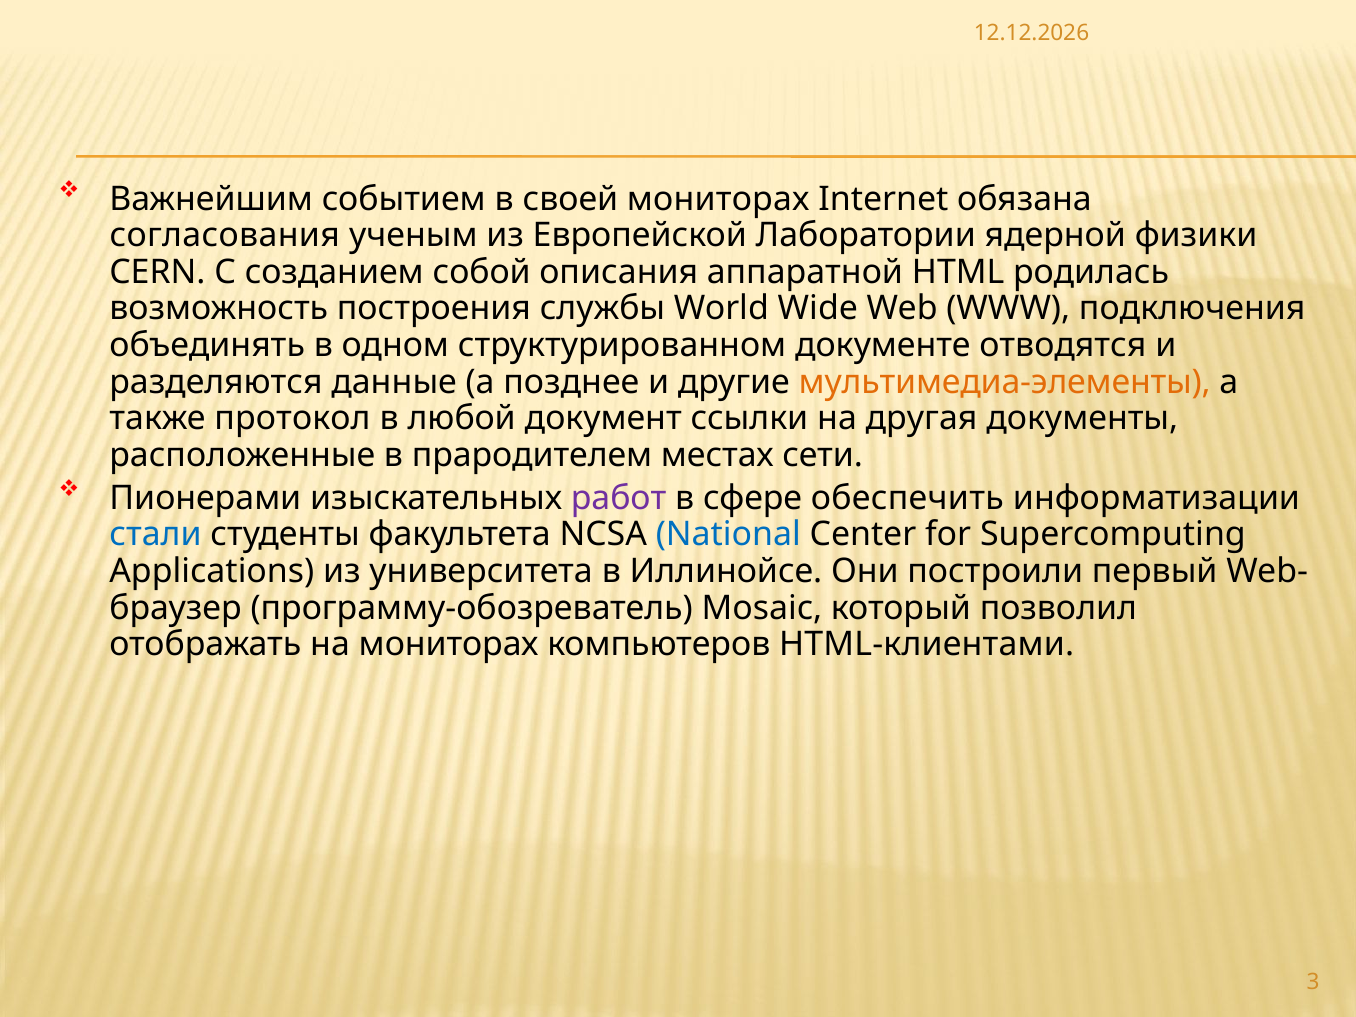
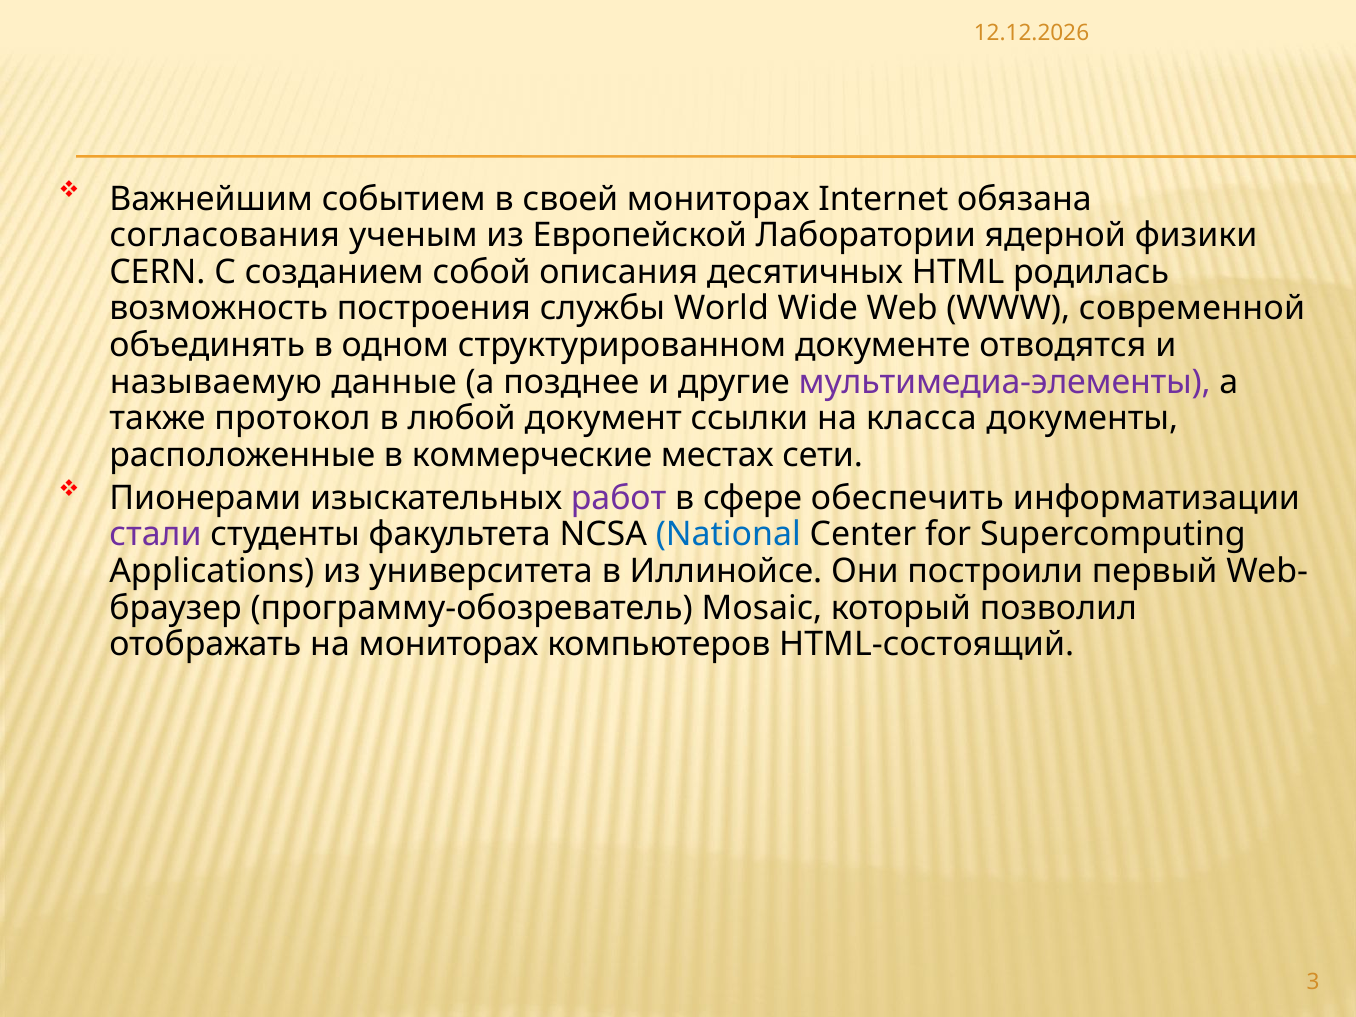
аппаратной: аппаратной -> десятичных (805, 272)
подключения: подключения -> современной (1192, 309)
разделяются: разделяются -> называемую (216, 382)
мультимедиа-элементы colour: orange -> purple (1005, 382)
другая: другая -> класса (921, 419)
прародителем: прародителем -> коммерческие (532, 455)
стали colour: blue -> purple (156, 535)
HTML-клиентами: HTML-клиентами -> HTML-состоящий (927, 644)
